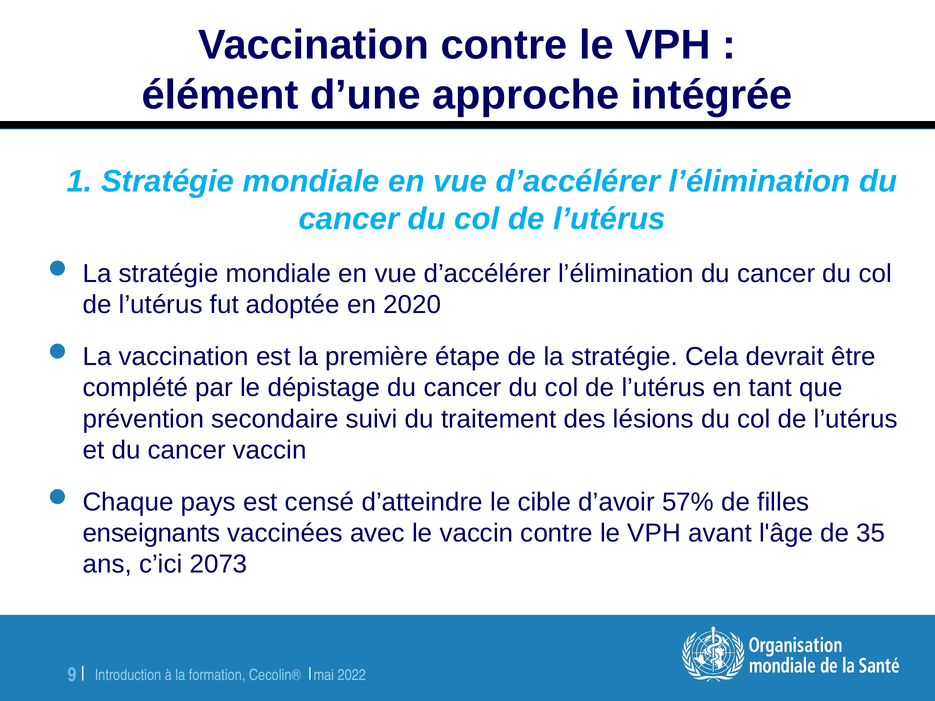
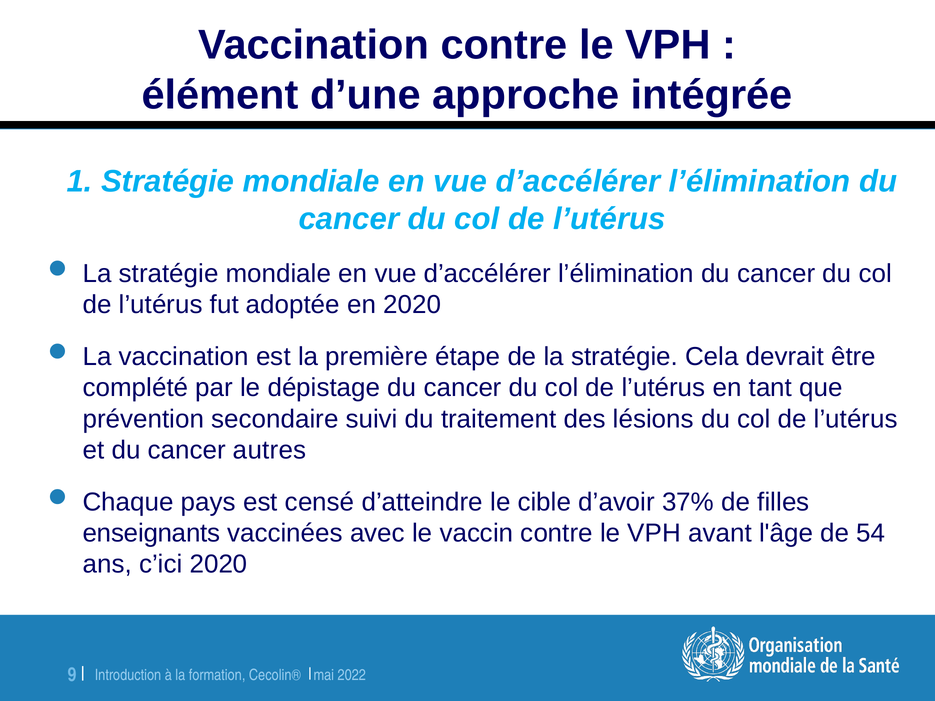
cancer vaccin: vaccin -> autres (270, 450)
57%: 57% -> 37% (688, 502)
35: 35 -> 54 (871, 533)
c’ici 2073: 2073 -> 2020 (219, 565)
